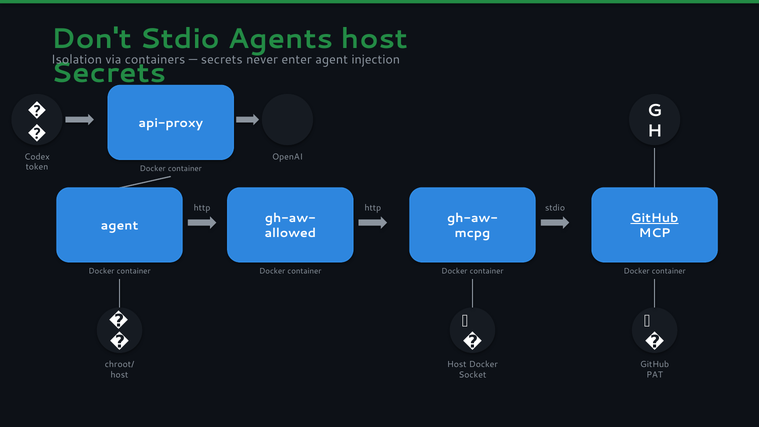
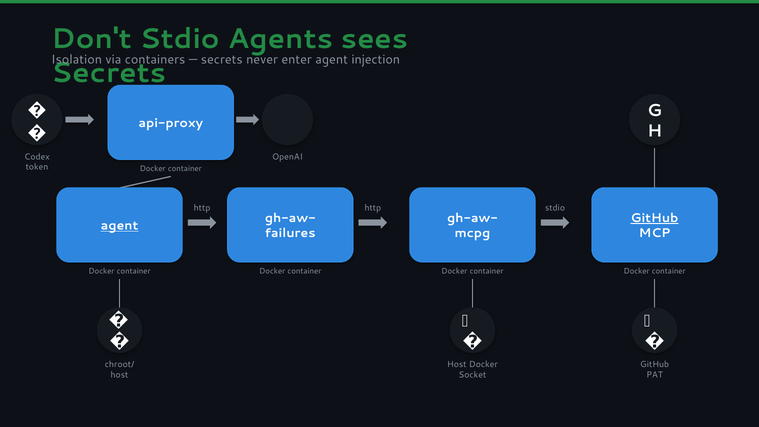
Agents host: host -> sees (375, 39)
agent underline: none -> present (120, 226)
allowed: allowed -> failures (290, 233)
